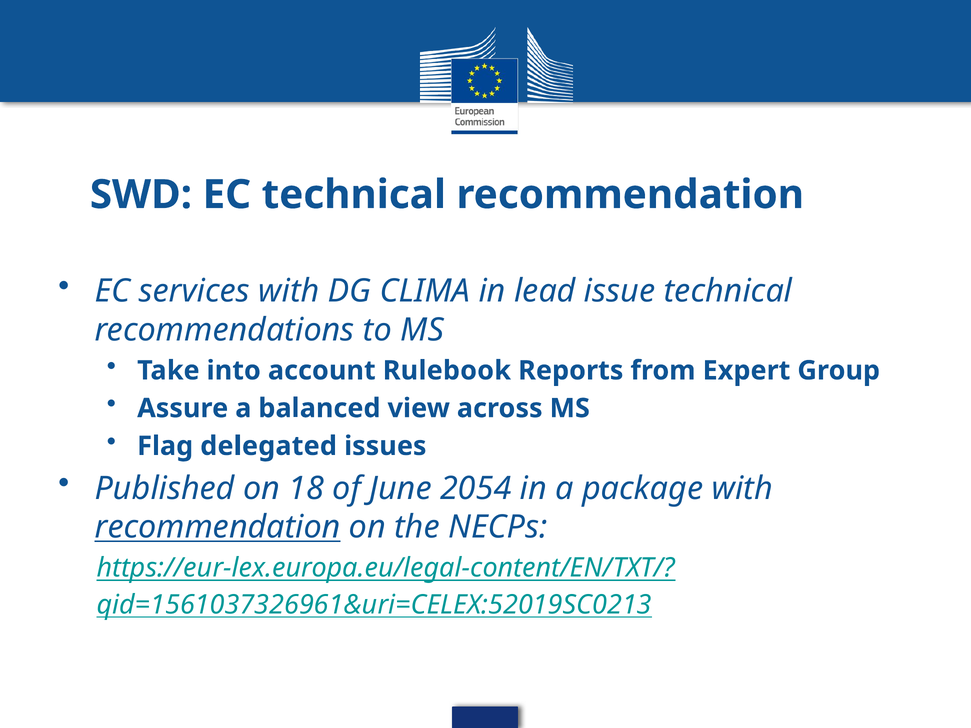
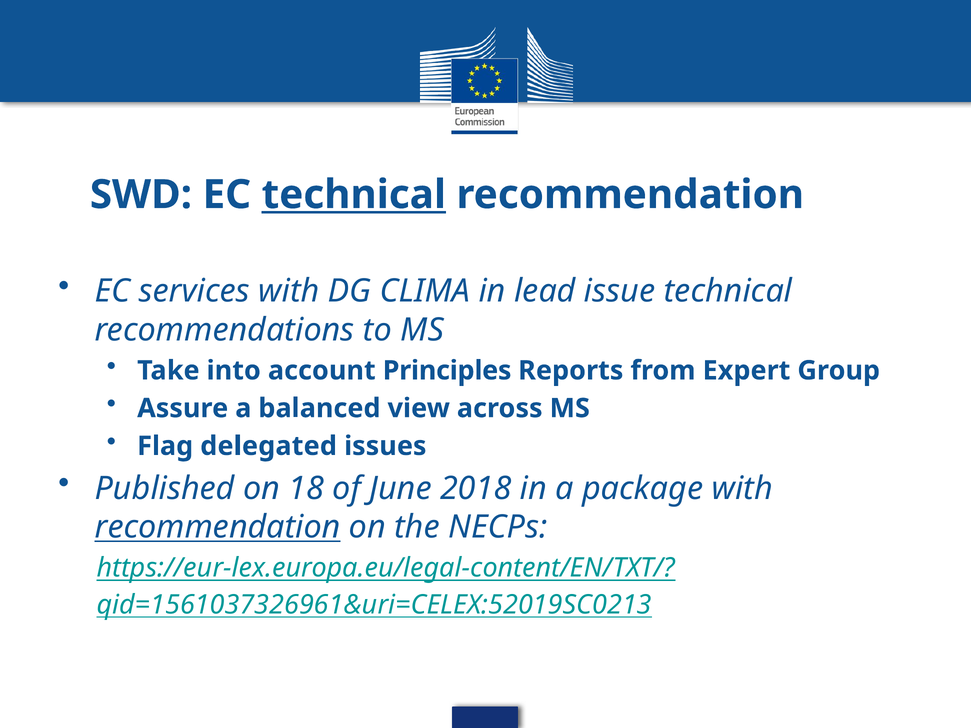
technical underline: none -> present (354, 195)
Rulebook: Rulebook -> Principles (447, 371)
2054: 2054 -> 2018 (476, 489)
